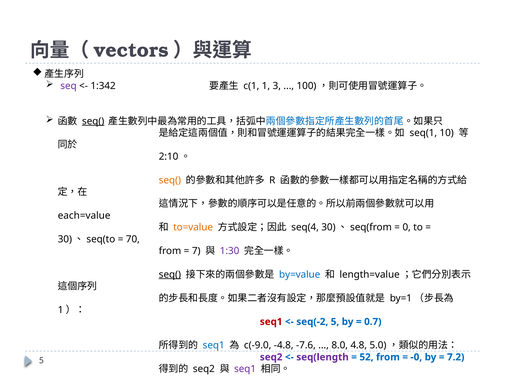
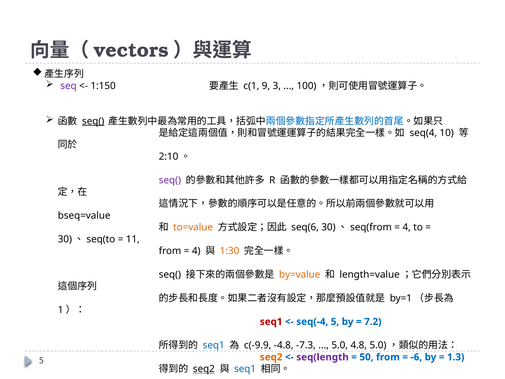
1:342: 1:342 -> 1:150 (103, 86)
1: 1 -> 9 (266, 86)
seq(1: seq(1 -> seq(4 (423, 133)
seq( colour: orange -> purple (170, 180)
each=value: each=value -> bseq=value (84, 215)
seq(4: seq(4 -> seq(6 (305, 227)
0: 0 -> 4 (407, 227)
70: 70 -> 11 (133, 239)
7: 7 -> 4 (196, 251)
1:30 colour: purple -> orange (230, 251)
seq( underline: present -> none (170, 274)
by=value colour: blue -> orange (300, 274)
seq(-2: seq(-2 -> seq(-4 (312, 322)
0.7: 0.7 -> 7.2 (373, 322)
c(-9.0: c(-9.0 -> c(-9.9 (258, 345)
-7.6: -7.6 -> -7.3 (306, 345)
8.0: 8.0 -> 5.0 (340, 345)
seq2 colour: purple -> orange (271, 357)
52: 52 -> 50 (366, 357)
-0: -0 -> -6 (416, 357)
7.2: 7.2 -> 1.3 (456, 357)
seq2 underline: none -> present (204, 369)
seq1 colour: purple -> blue (245, 369)
